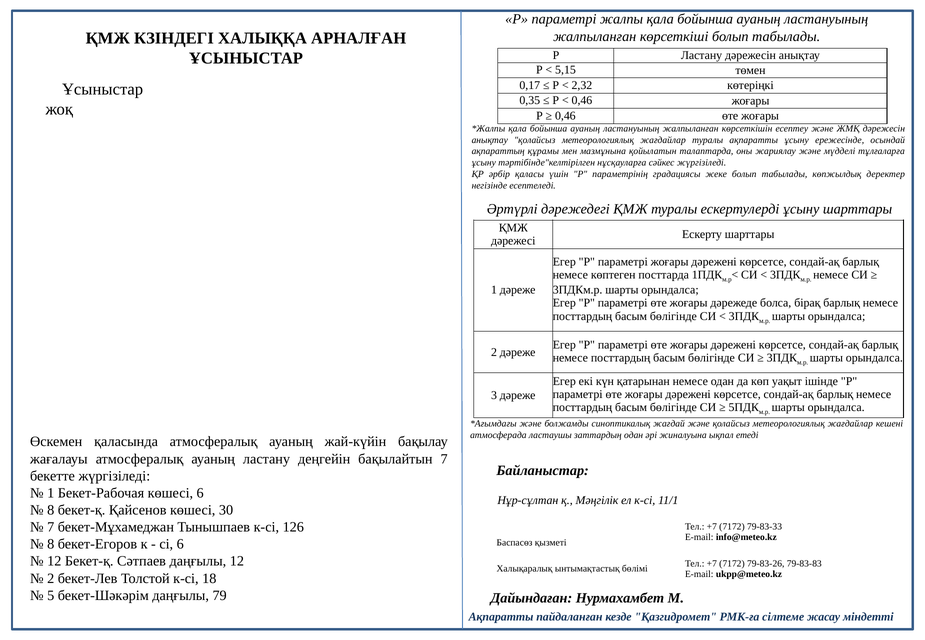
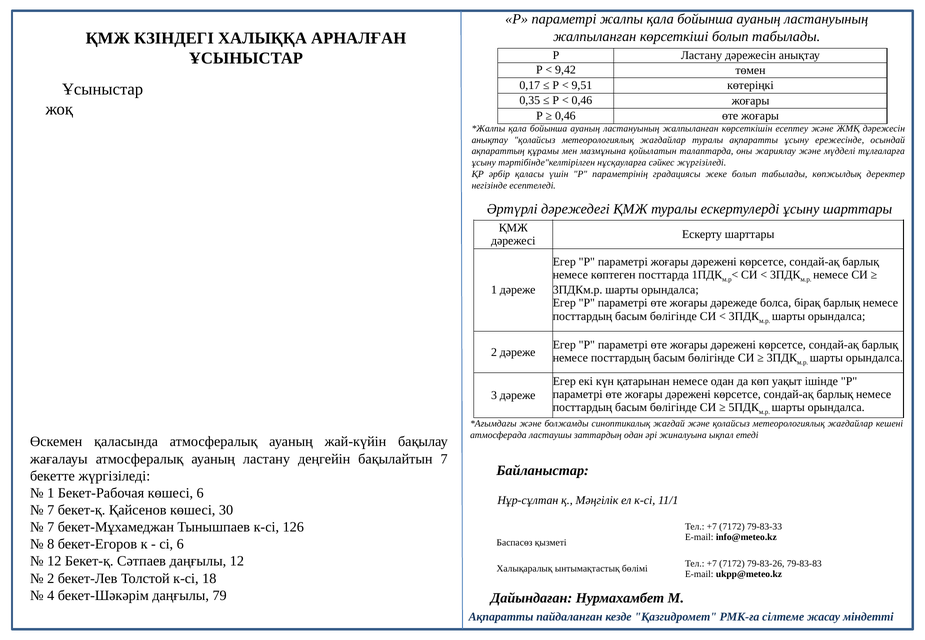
5,15: 5,15 -> 9,42 (565, 70)
2,32: 2,32 -> 9,51 (582, 85)
8: 8 -> 7 (51, 510)
5: 5 -> 4 (51, 596)
